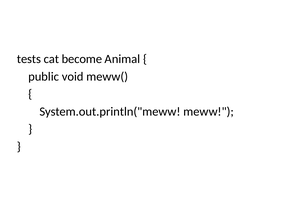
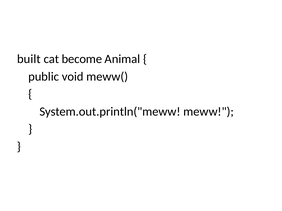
tests: tests -> built (29, 59)
